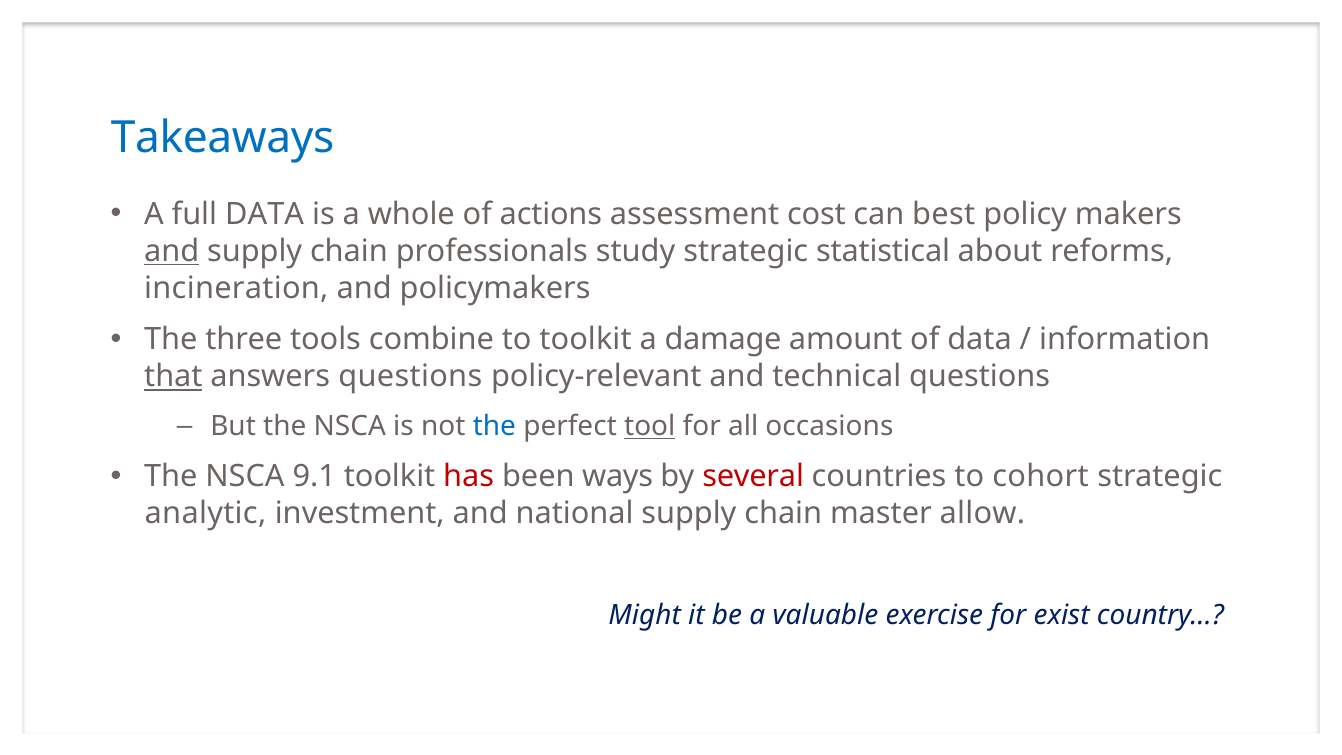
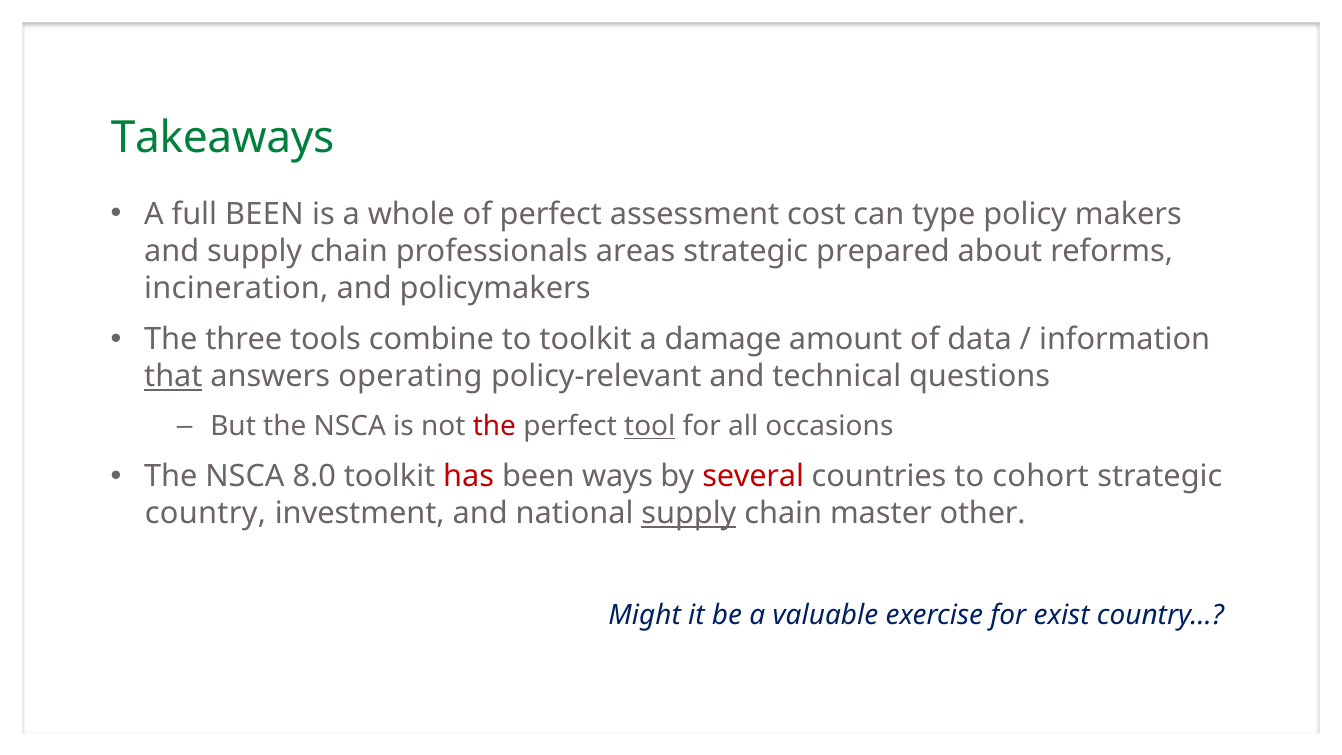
Takeaways colour: blue -> green (223, 138)
full DATA: DATA -> BEEN (264, 214)
of actions: actions -> perfect (551, 214)
best: best -> type (944, 214)
and underline: present -> none (172, 251)
study: study -> areas (636, 251)
statistical: statistical -> prepared (883, 251)
answers questions: questions -> operating (410, 377)
the colour: blue -> red (494, 426)
9.1: 9.1 -> 8.0 (314, 477)
analytic: analytic -> country (205, 513)
supply underline: none -> present (689, 513)
allow: allow -> other (983, 513)
